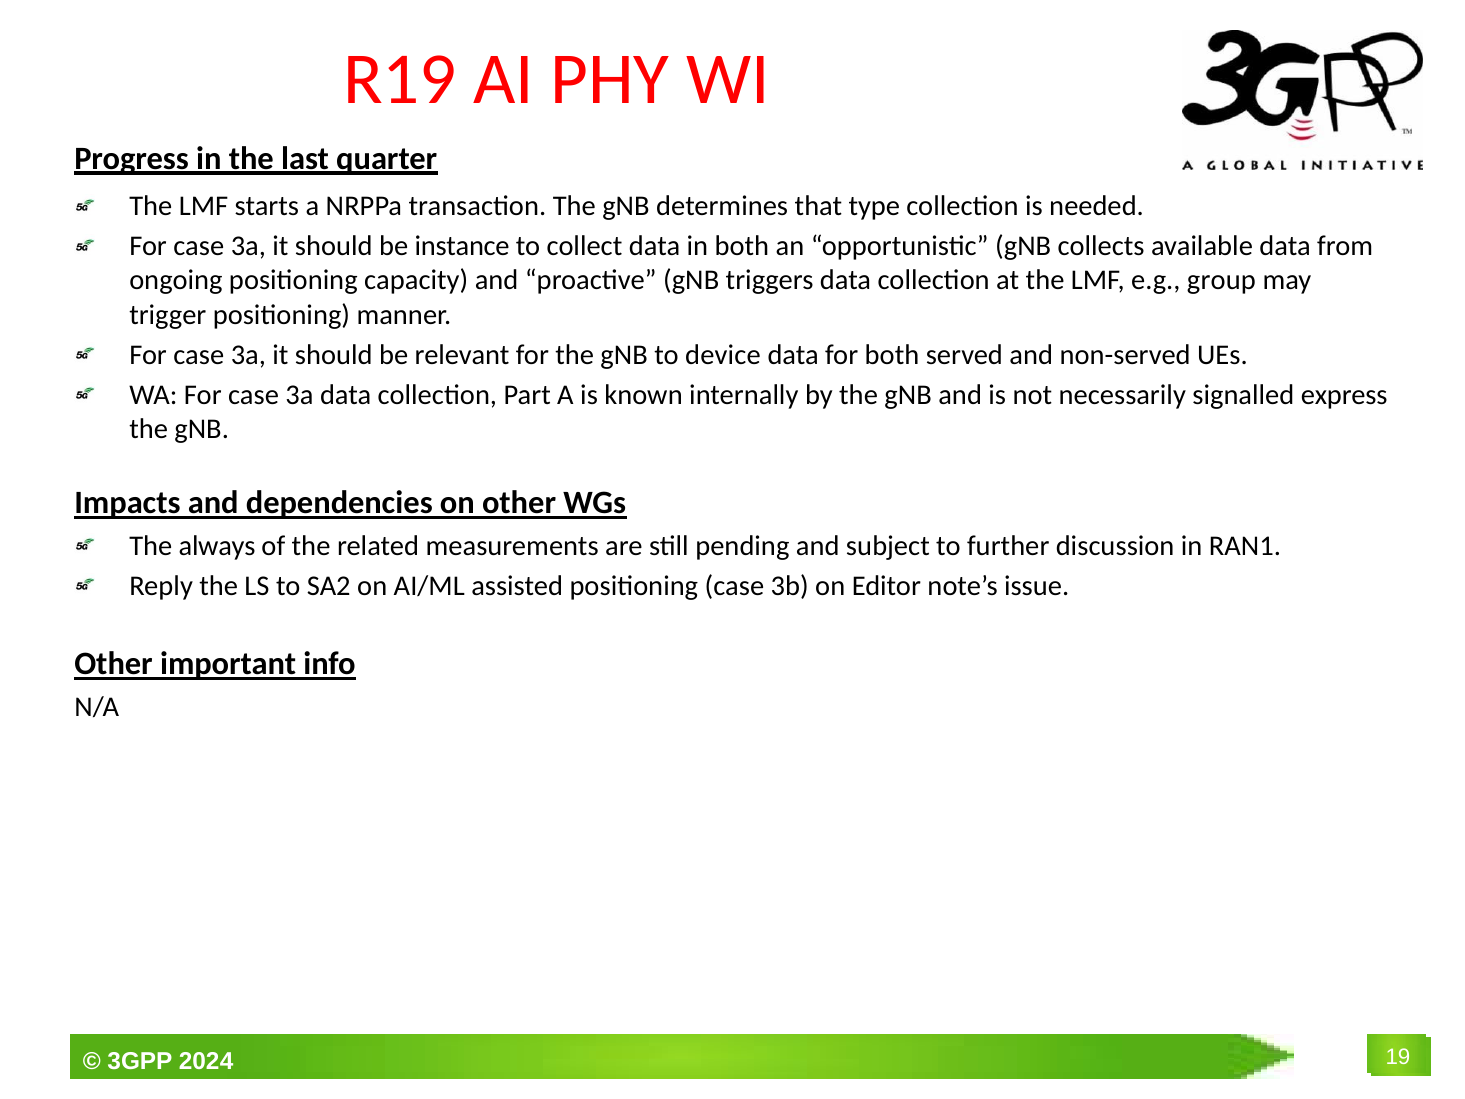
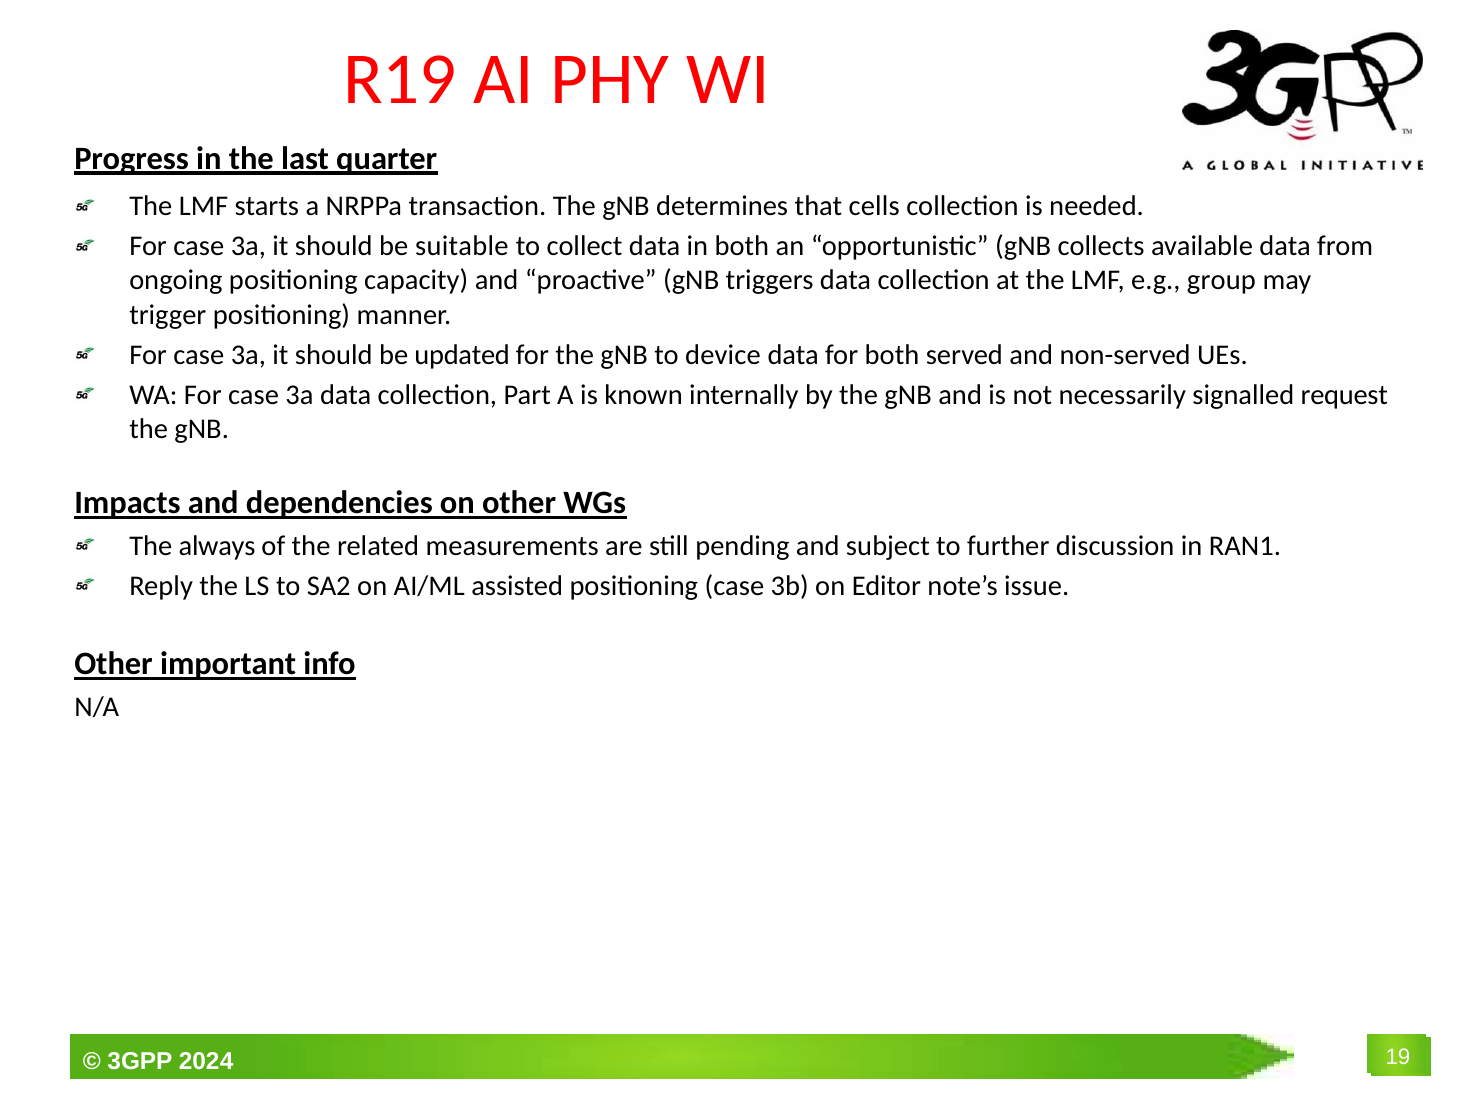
type: type -> cells (874, 206)
instance: instance -> suitable (462, 246)
relevant: relevant -> updated (462, 355)
express: express -> request (1344, 395)
